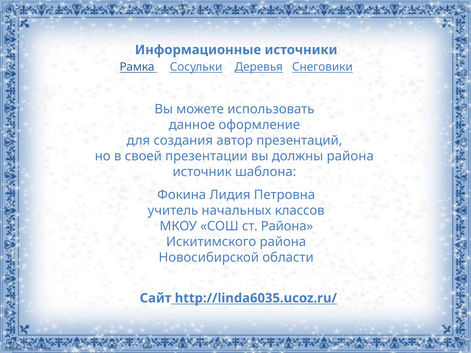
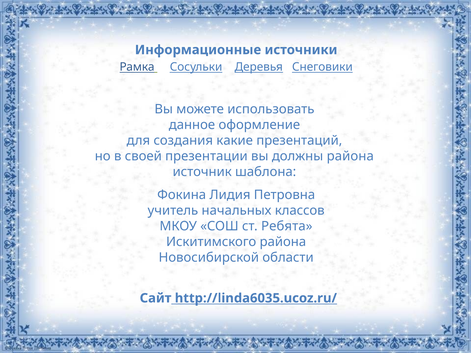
автор: автор -> какие (235, 141)
ст Района: Района -> Ребята (287, 226)
